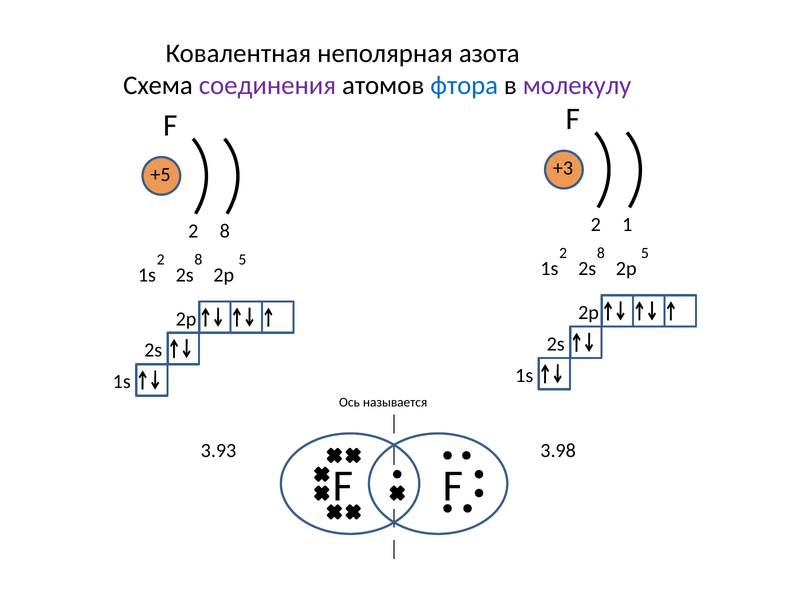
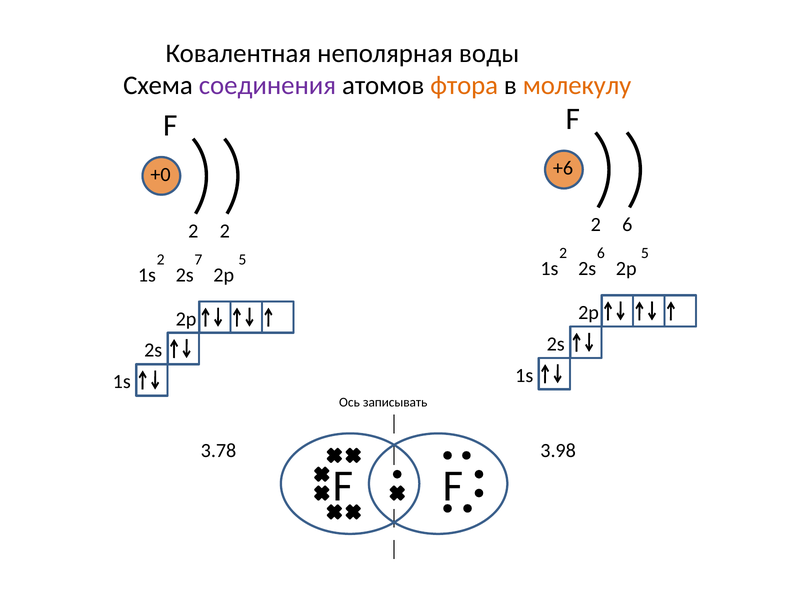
азота: азота -> воды (489, 53)
фтора colour: blue -> orange (464, 86)
молекулу colour: purple -> orange (577, 86)
+3: +3 -> +6 (563, 168)
+5: +5 -> +0 (161, 175)
1: 1 -> 6 (627, 225)
8: 8 -> 2 (225, 231)
8: 8 -> 6 (601, 253)
8: 8 -> 7 (198, 260)
называется: называется -> записывать (395, 403)
3.93: 3.93 -> 3.78 (219, 451)
